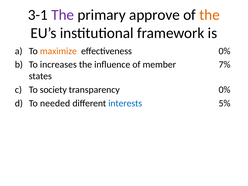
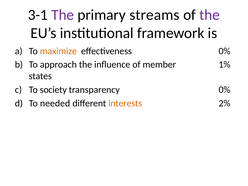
approve: approve -> streams (154, 15)
the colour: orange -> purple (210, 15)
increases: increases -> approach (58, 65)
7%: 7% -> 1% (225, 65)
interests colour: blue -> orange (125, 103)
5%: 5% -> 2% (225, 103)
